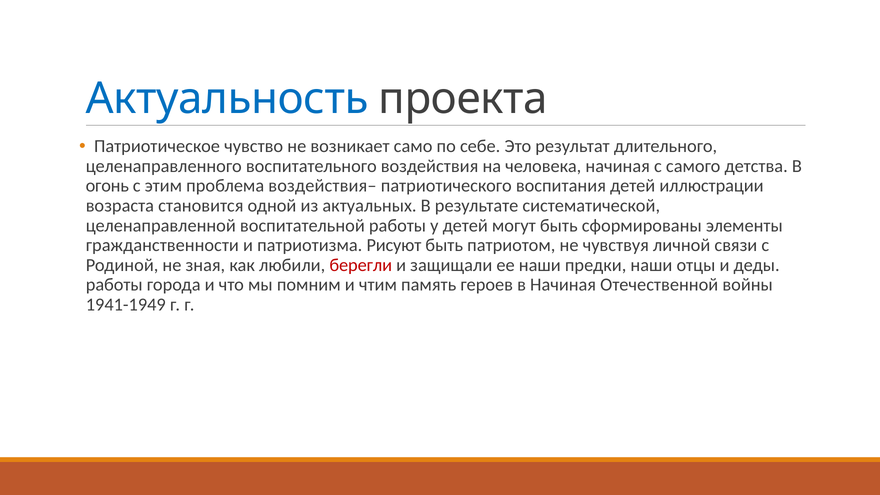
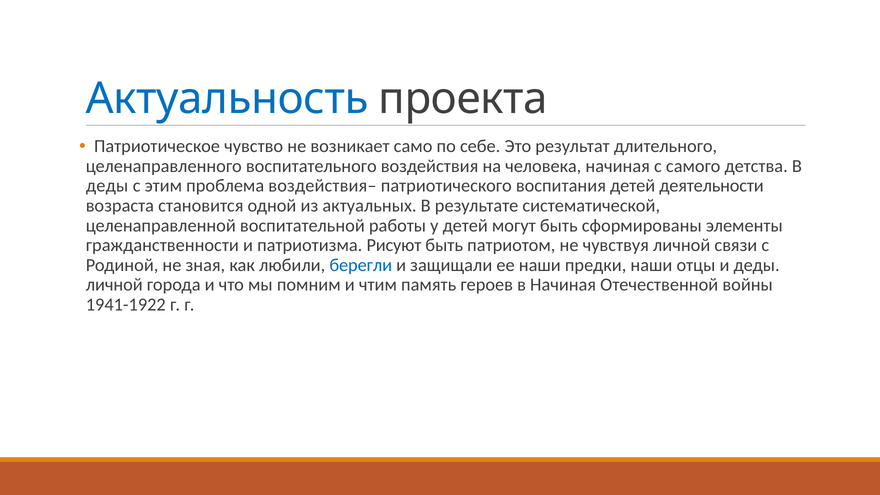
огонь: огонь -> деды (107, 186)
иллюстрации: иллюстрации -> деятельности (712, 186)
берегли colour: red -> blue (361, 265)
работы: работы -> личной (114, 285)
1941-1949: 1941-1949 -> 1941-1922 (126, 305)
